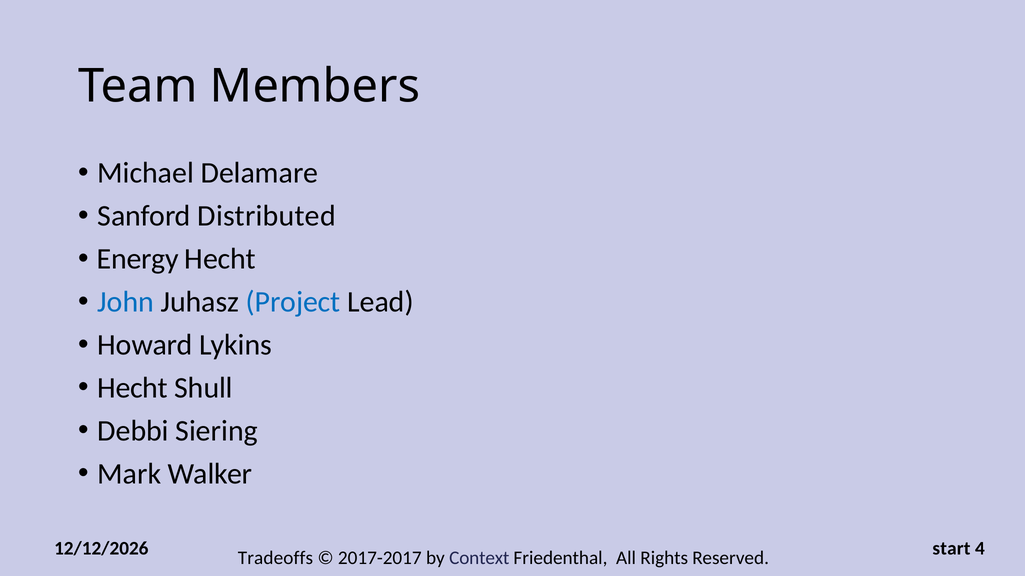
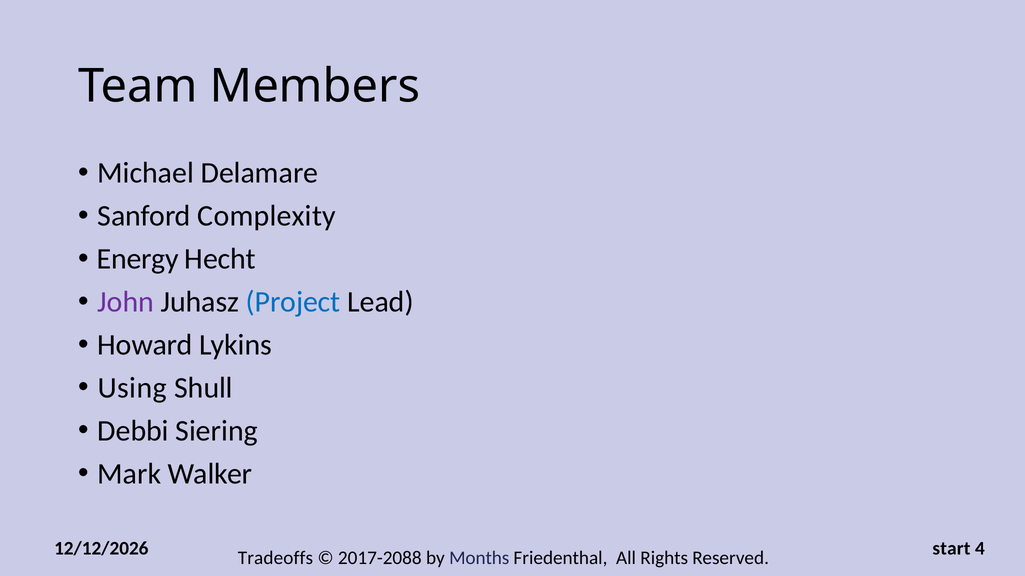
Distributed: Distributed -> Complexity (267, 216)
John colour: blue -> purple (126, 302)
Hecht: Hecht -> Using (132, 388)
2017-2017: 2017-2017 -> 2017-2088 (380, 559)
Context: Context -> Months (479, 559)
